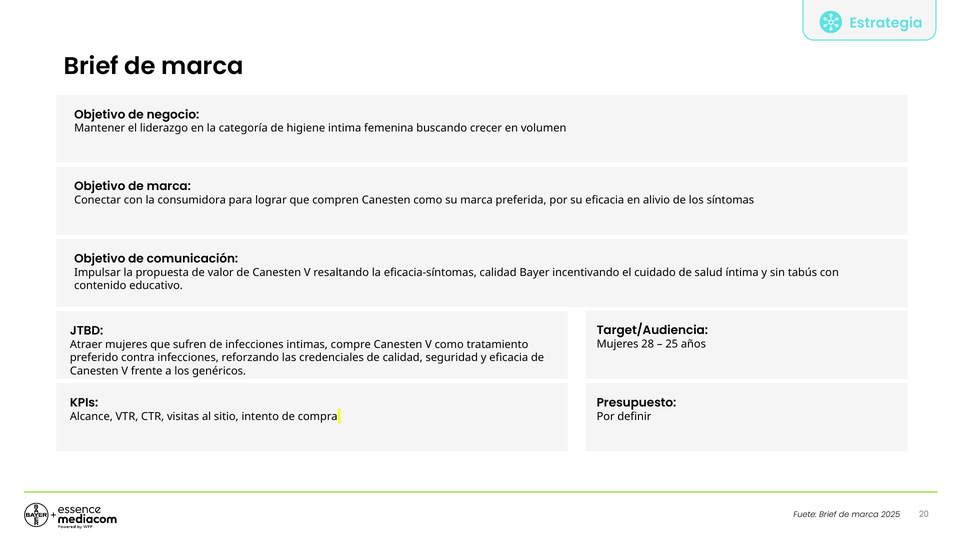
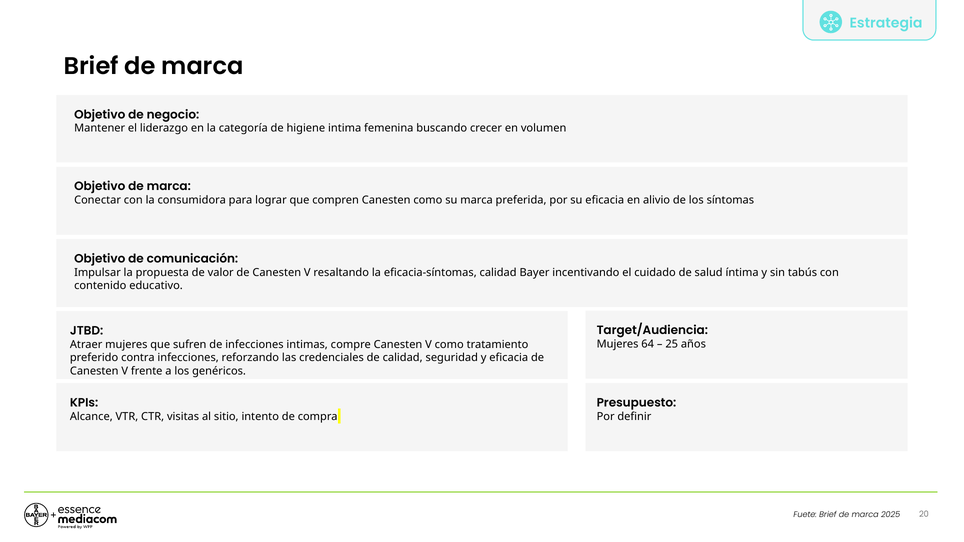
28: 28 -> 64 (648, 344)
